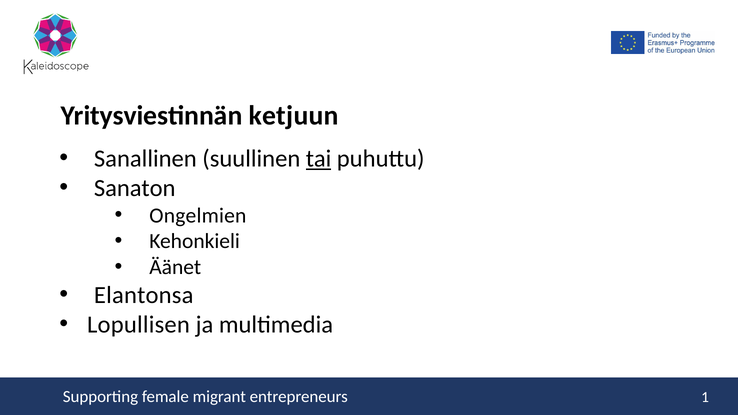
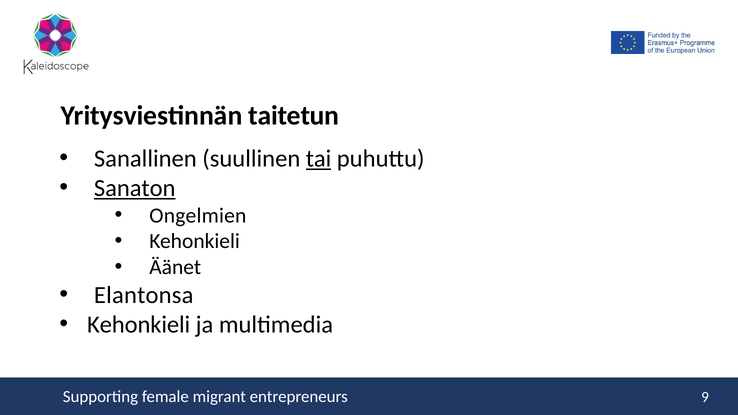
ketjuun: ketjuun -> taitetun (294, 116)
Sanaton underline: none -> present (135, 188)
Lopullisen: Lopullisen -> Kehonkieli (139, 325)
1: 1 -> 9 (705, 397)
